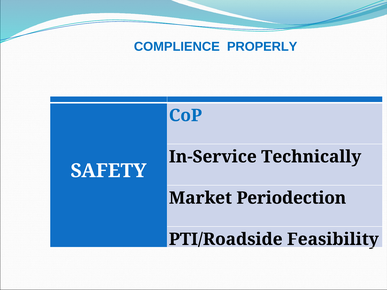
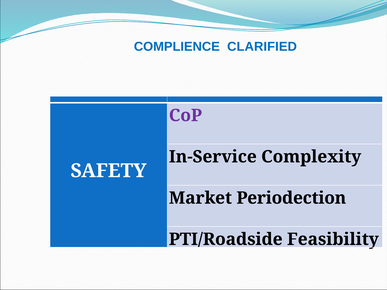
PROPERLY: PROPERLY -> CLARIFIED (262, 47)
CoP colour: blue -> purple (185, 116)
Technically: Technically -> Complexity (311, 157)
